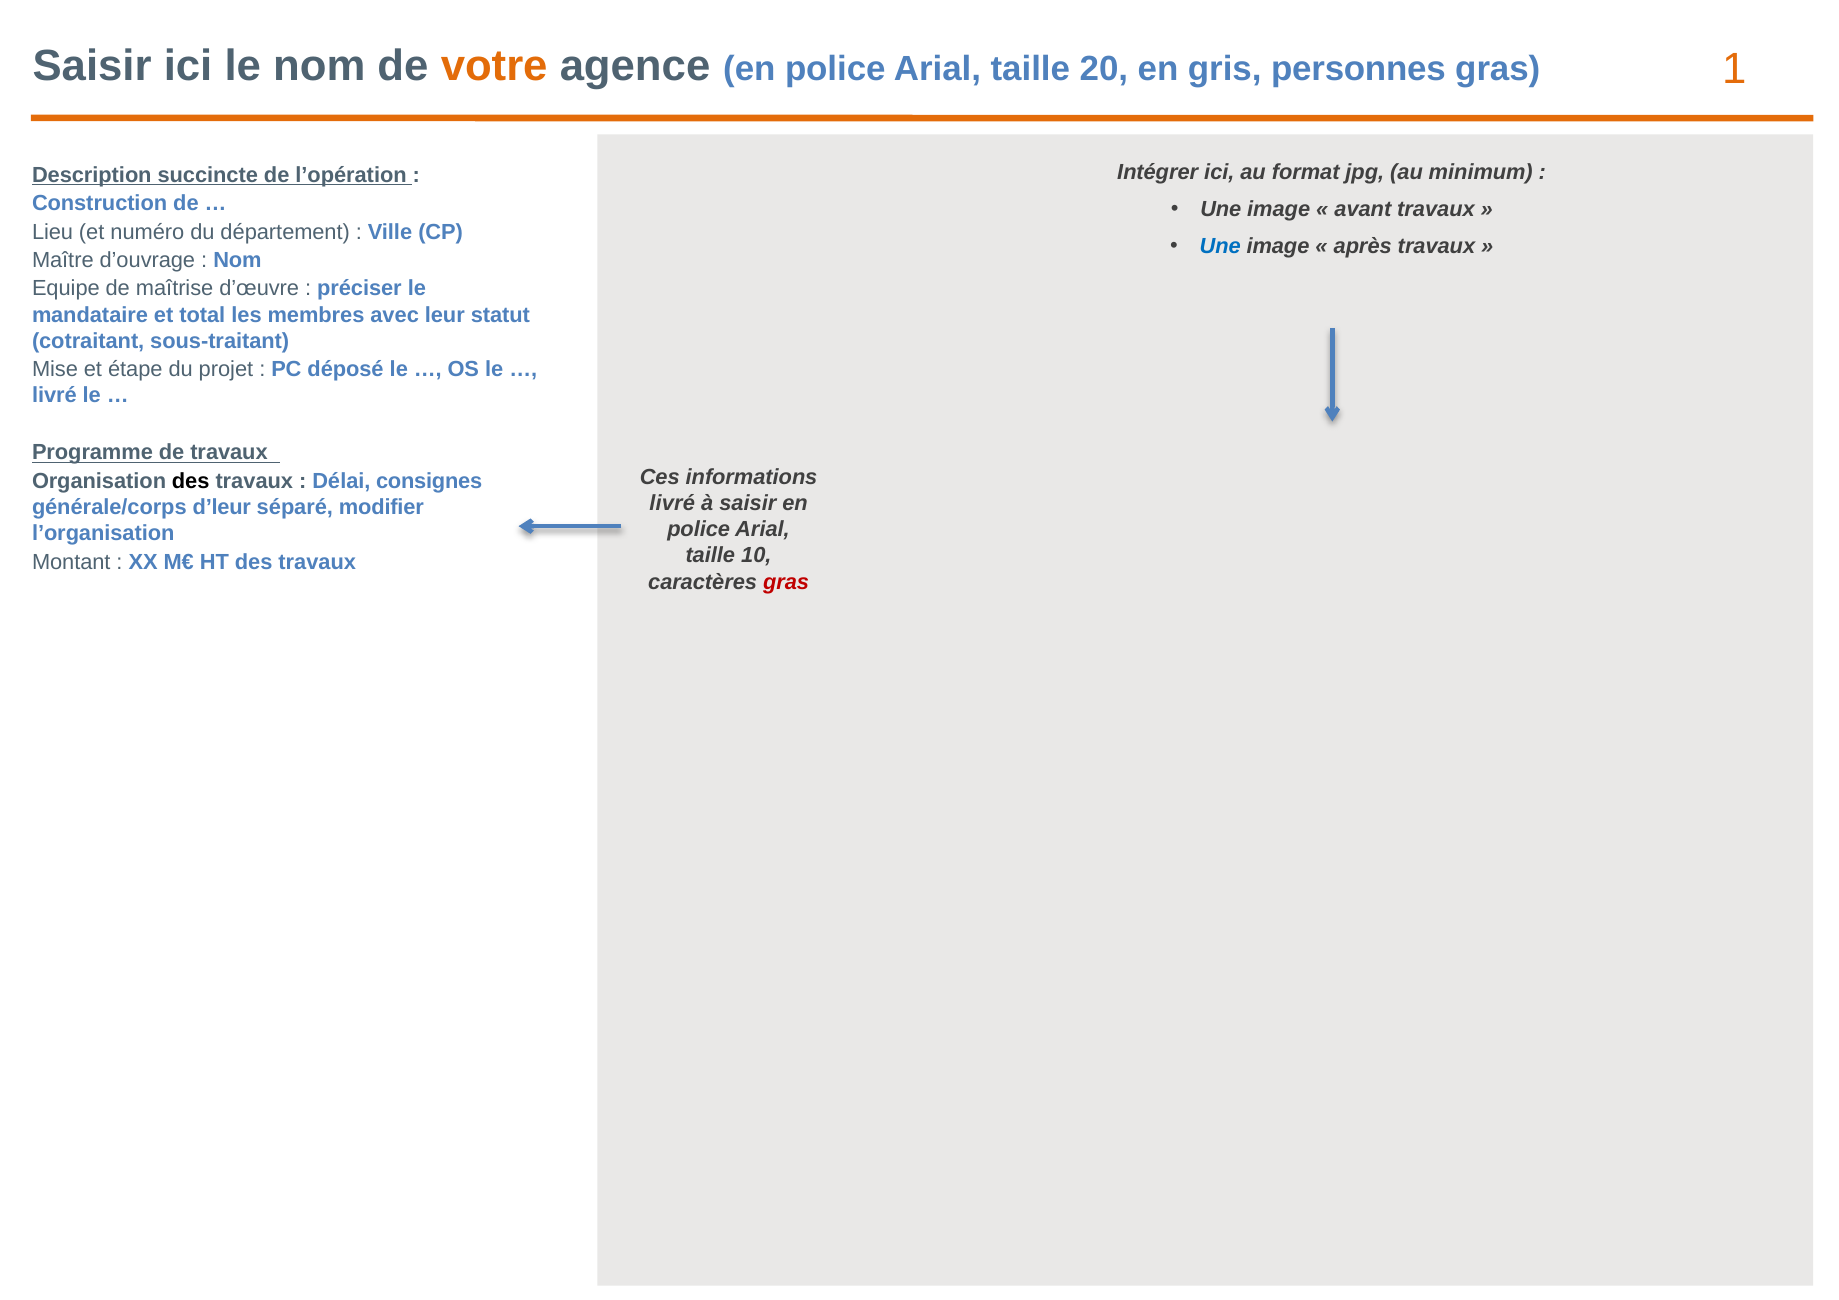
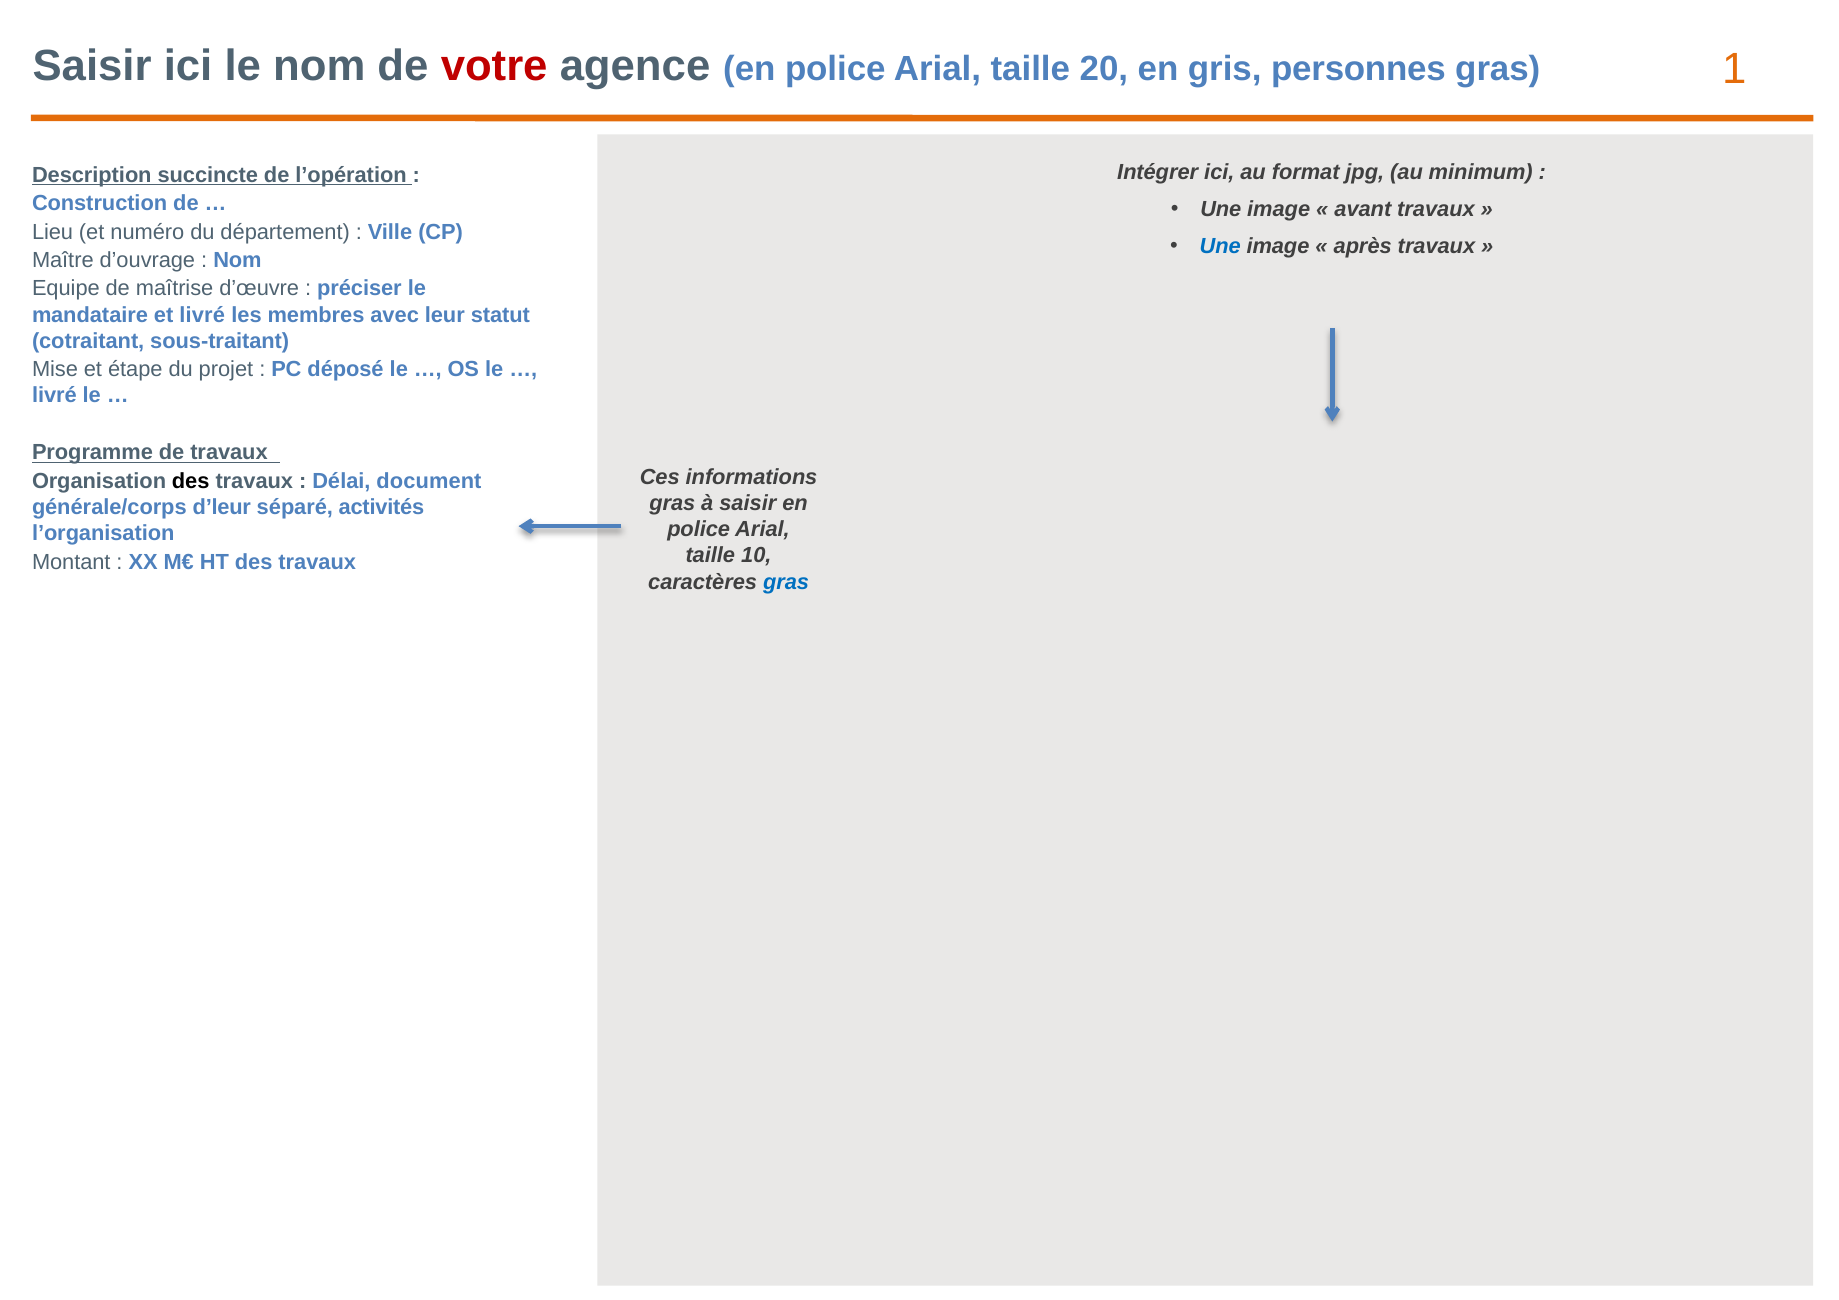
votre colour: orange -> red (494, 66)
et total: total -> livré (202, 315)
consignes: consignes -> document (429, 481)
livré: livré -> gras (672, 503)
modifier: modifier -> activités (381, 507)
gras colour: red -> blue (786, 582)
